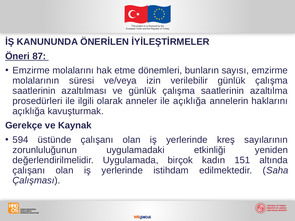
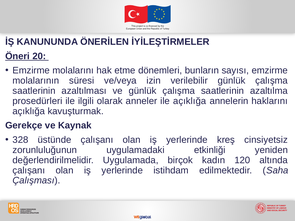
87: 87 -> 20 (39, 56)
594: 594 -> 328 (20, 140)
sayılarının: sayılarının -> cinsiyetsiz (266, 140)
151: 151 -> 120 (242, 160)
